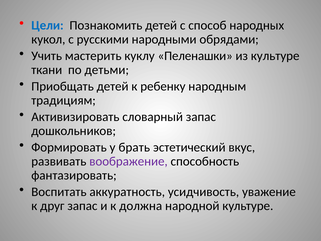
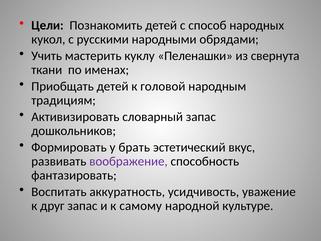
Цели colour: blue -> black (47, 25)
из культуре: культуре -> свернута (275, 56)
детьми: детьми -> именах (107, 70)
ребенку: ребенку -> головой (163, 86)
должна: должна -> самому (141, 206)
